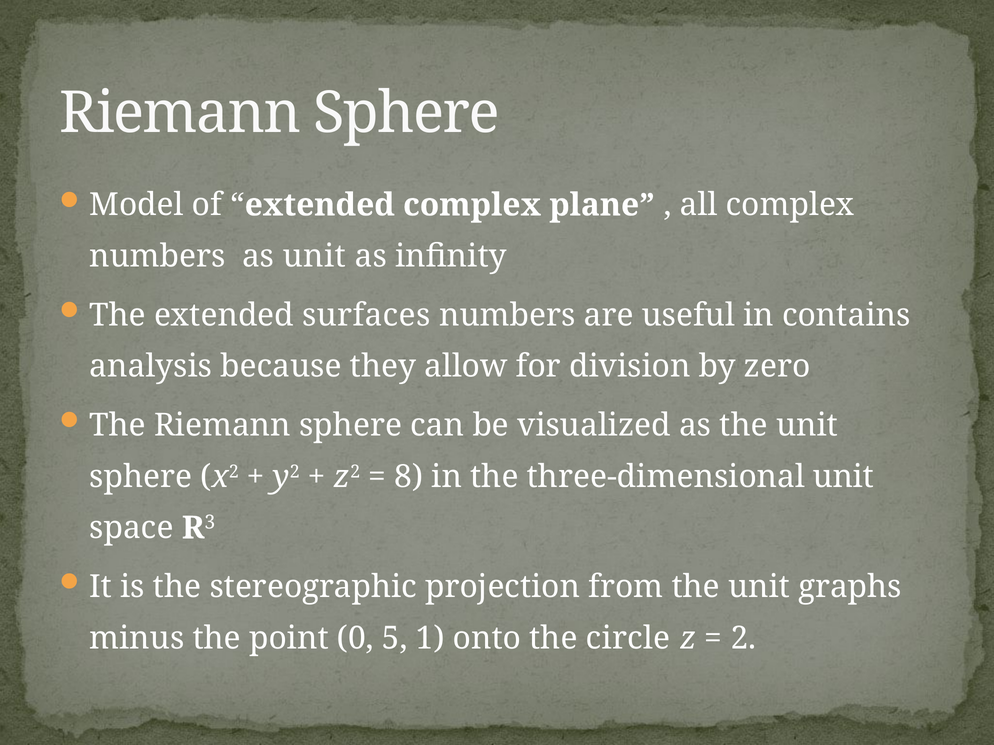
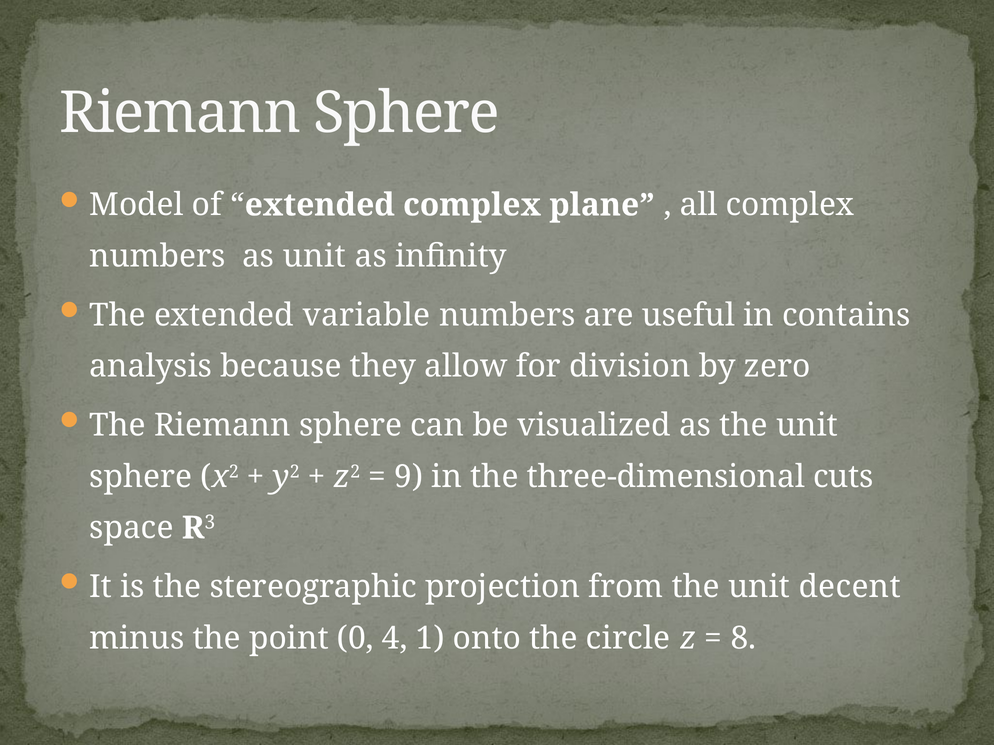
surfaces: surfaces -> variable (366, 315)
8: 8 -> 9 (409, 477)
three-dimensional unit: unit -> cuts (843, 477)
graphs: graphs -> decent (850, 587)
5: 5 -> 4 (395, 638)
2: 2 -> 8 (743, 638)
